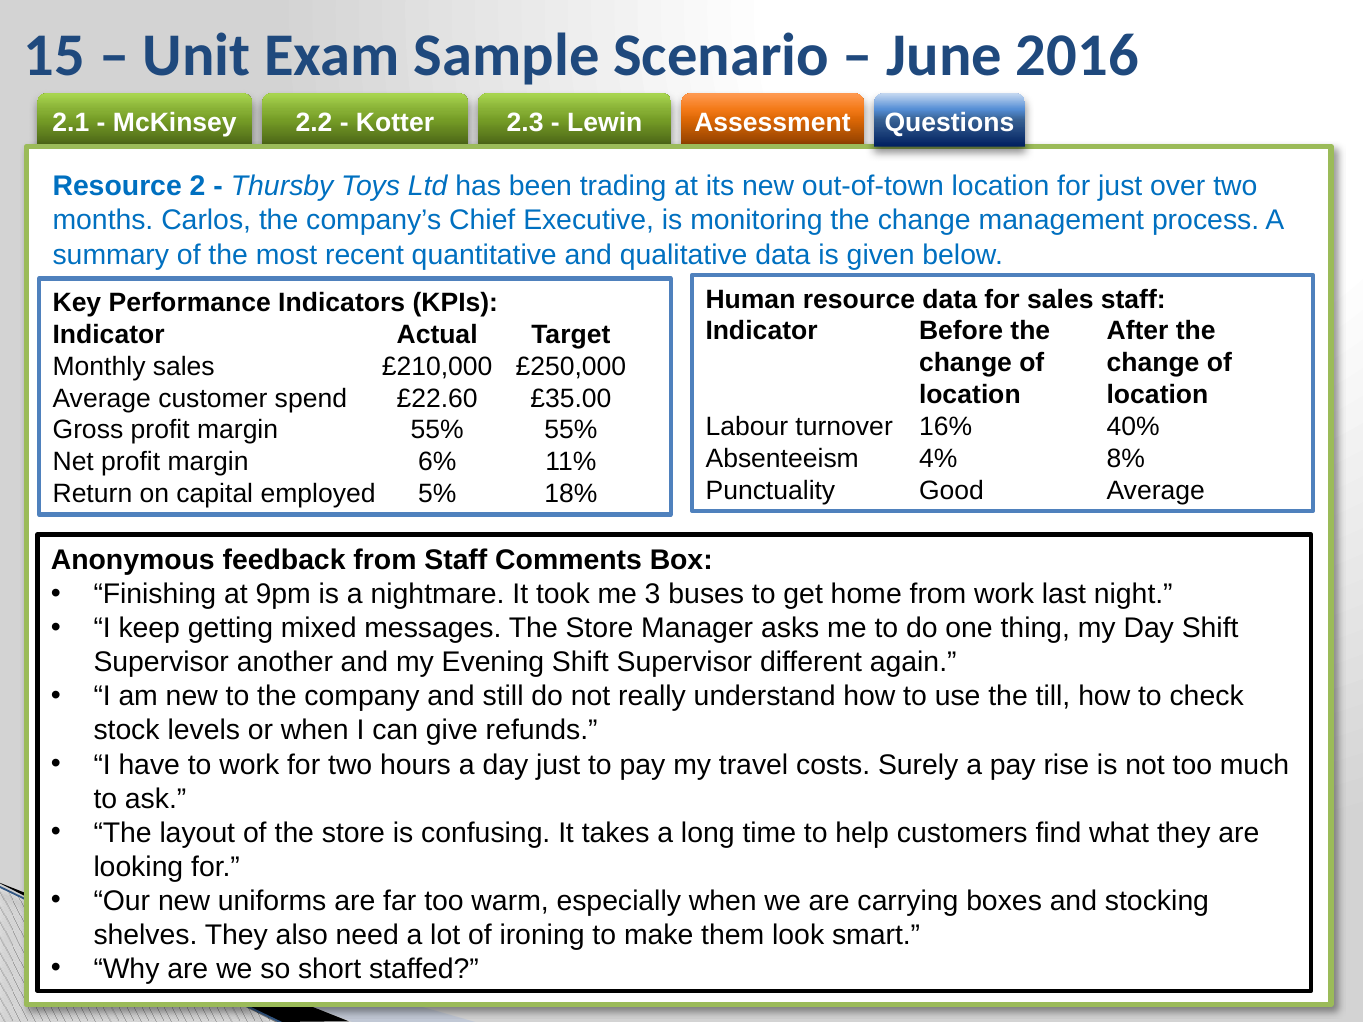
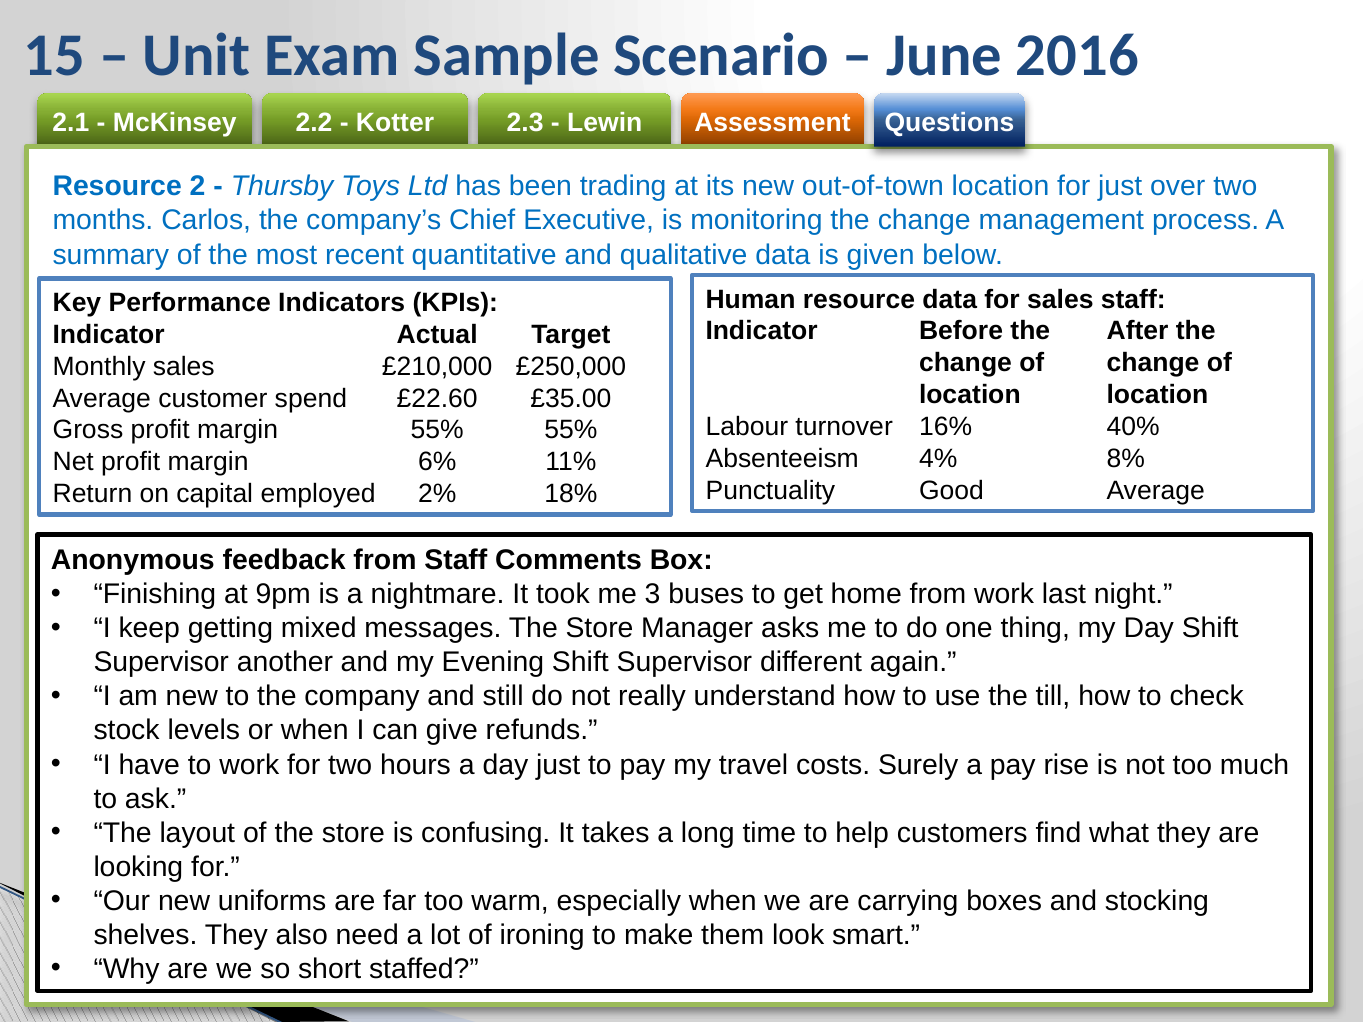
5%: 5% -> 2% (437, 494)
